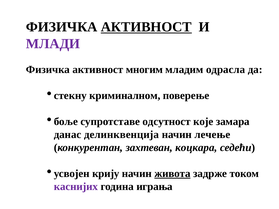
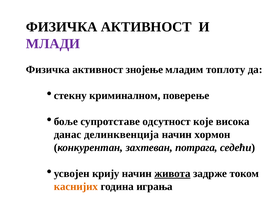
АКТИВНОСТ underline: present -> none (146, 27)
многим: многим -> знојење (144, 70)
одрасла: одрасла -> топлоту (226, 70)
замара: замара -> висока (233, 122)
лечење: лечење -> хормон (212, 135)
коцкара: коцкара -> потрага (196, 148)
каснијих colour: purple -> orange (76, 187)
